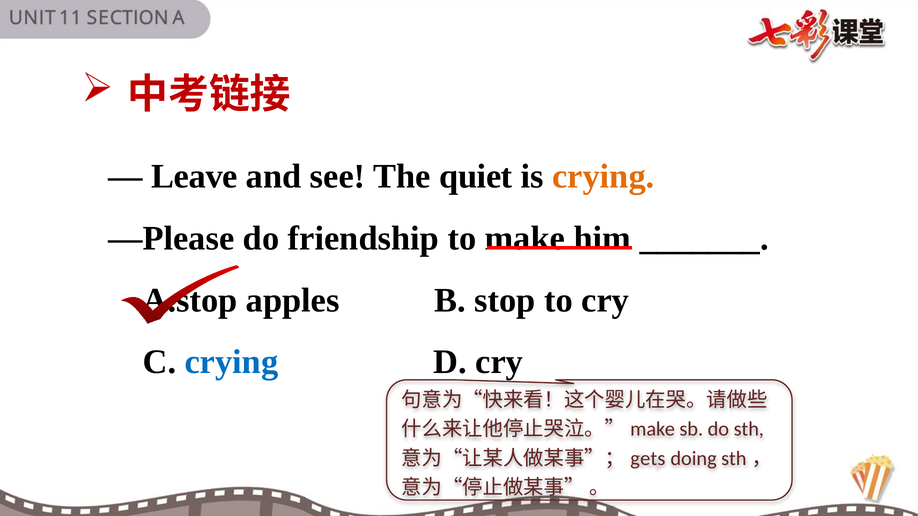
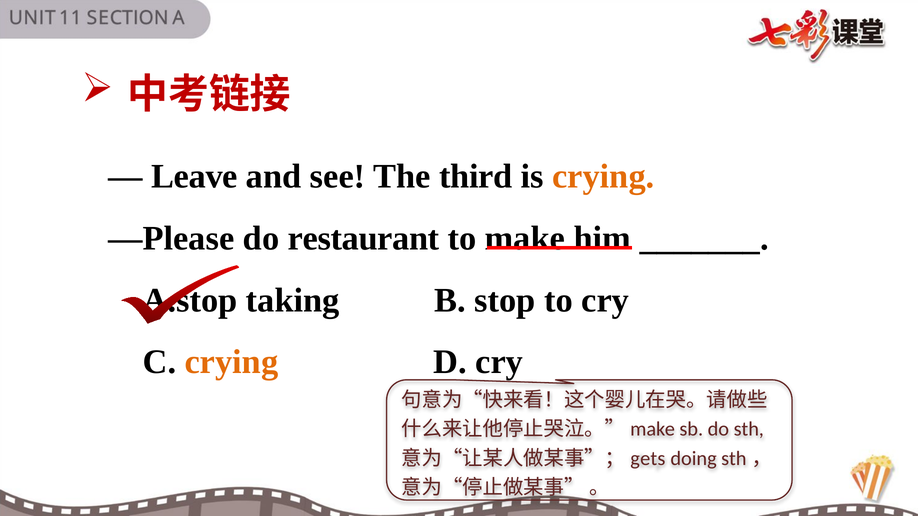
quiet: quiet -> third (476, 176)
friendship: friendship -> restaurant (364, 238)
apples: apples -> taking (293, 300)
crying colour: blue -> orange (231, 362)
